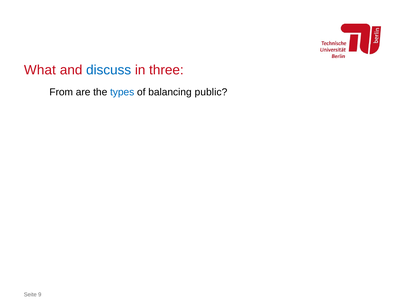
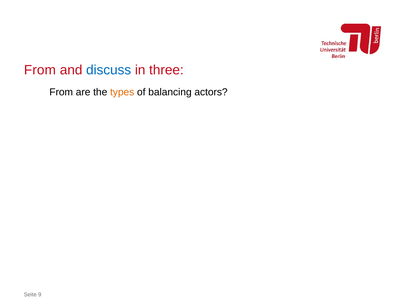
What: What -> From (40, 70)
types colour: blue -> orange (122, 92)
public: public -> actors (211, 92)
